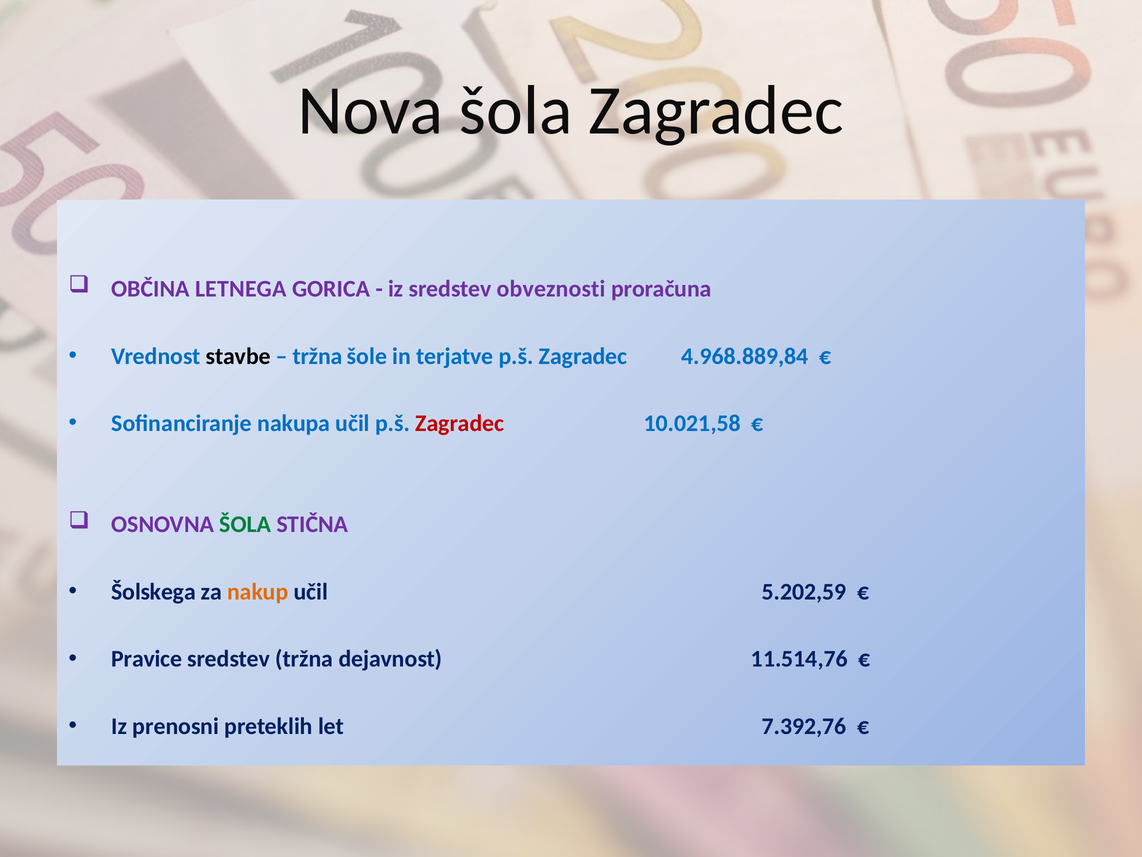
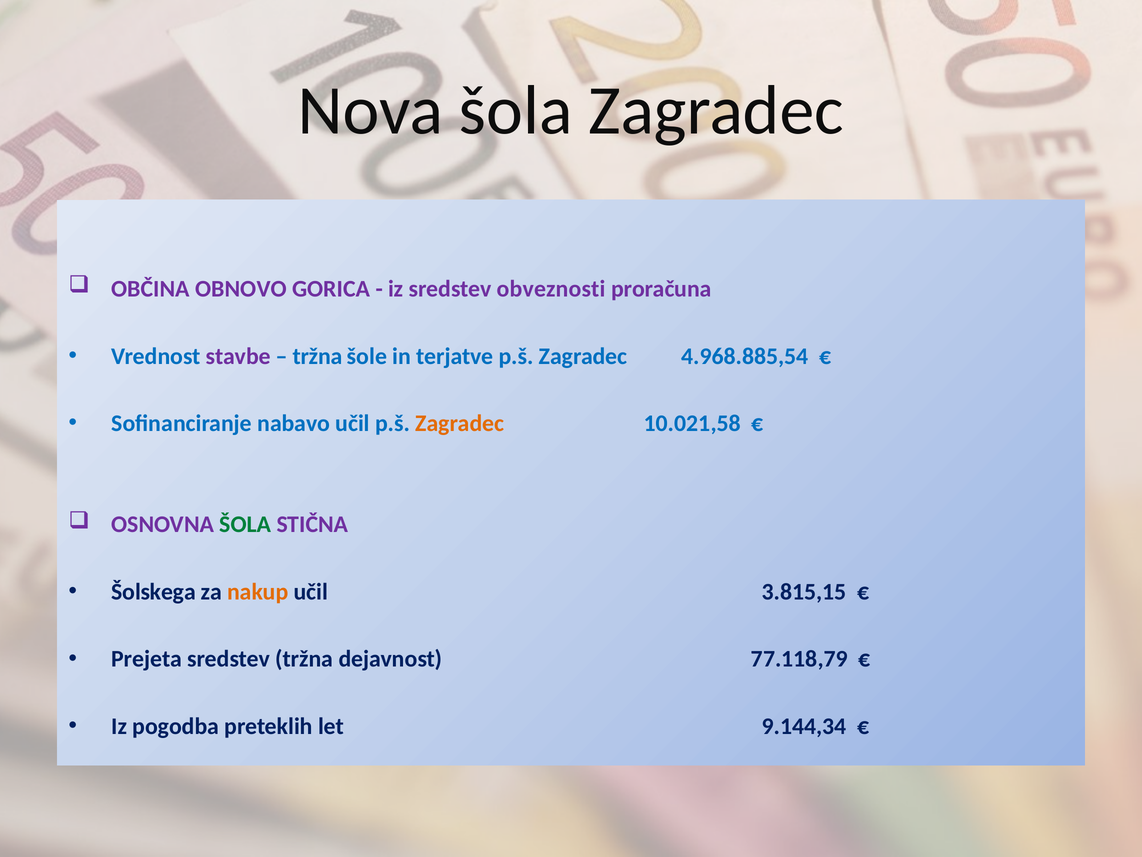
LETNEGA: LETNEGA -> OBNOVO (241, 289)
stavbe colour: black -> purple (238, 356)
4.968.889,84: 4.968.889,84 -> 4.968.885,54 (745, 356)
nakupa: nakupa -> nabavo (294, 423)
Zagradec colour: red -> orange (460, 423)
5.202,59: 5.202,59 -> 3.815,15 (804, 591)
Pravice: Pravice -> Prejeta (147, 659)
11.514,76: 11.514,76 -> 77.118,79 (799, 659)
prenosni: prenosni -> pogodba (176, 726)
7.392,76: 7.392,76 -> 9.144,34 (804, 726)
